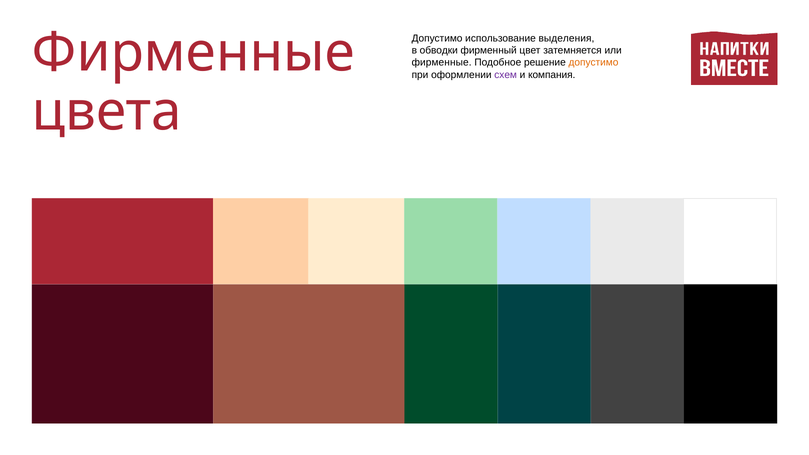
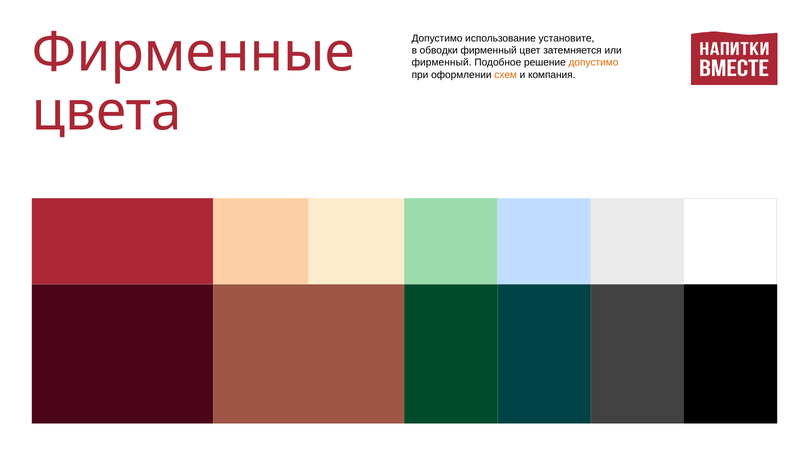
выделения: выделения -> установите (566, 38)
фирменные: фирменные -> фирменный (442, 63)
схем colour: purple -> orange (506, 75)
